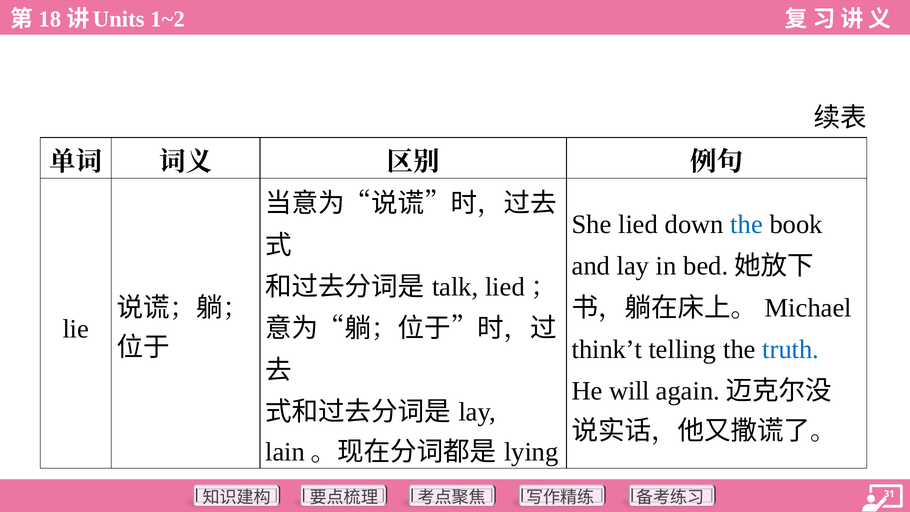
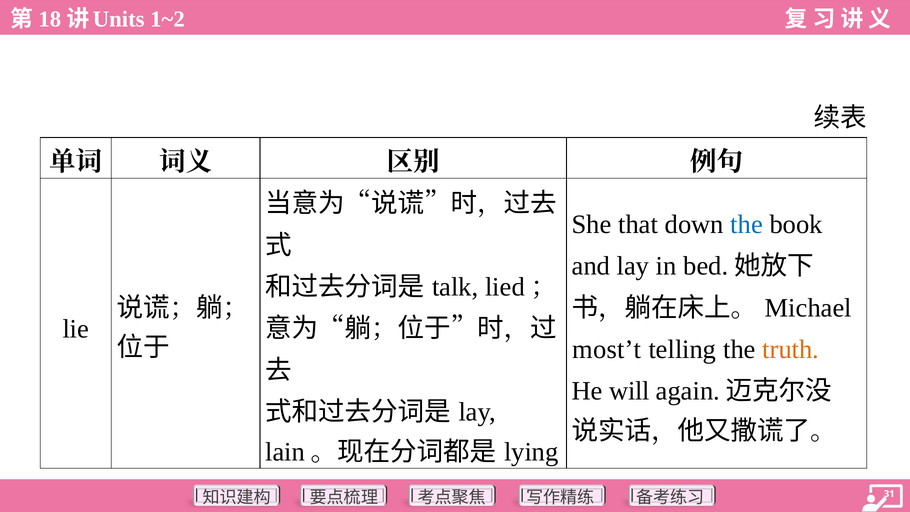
lied: lied -> that (638, 224)
think’t: think’t -> most’t (607, 349)
truth colour: blue -> orange (791, 349)
